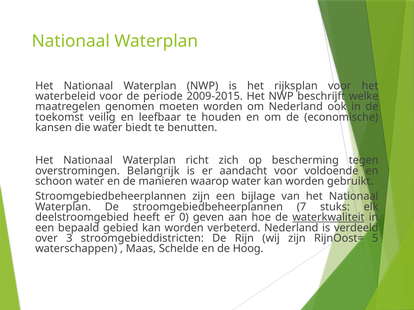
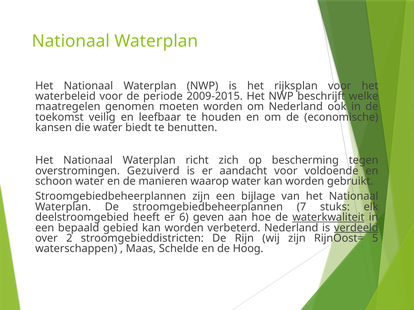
Belangrijk: Belangrijk -> Gezuiverd (153, 171)
0: 0 -> 6 (184, 218)
verdeeld underline: none -> present (356, 228)
3: 3 -> 2 (69, 239)
